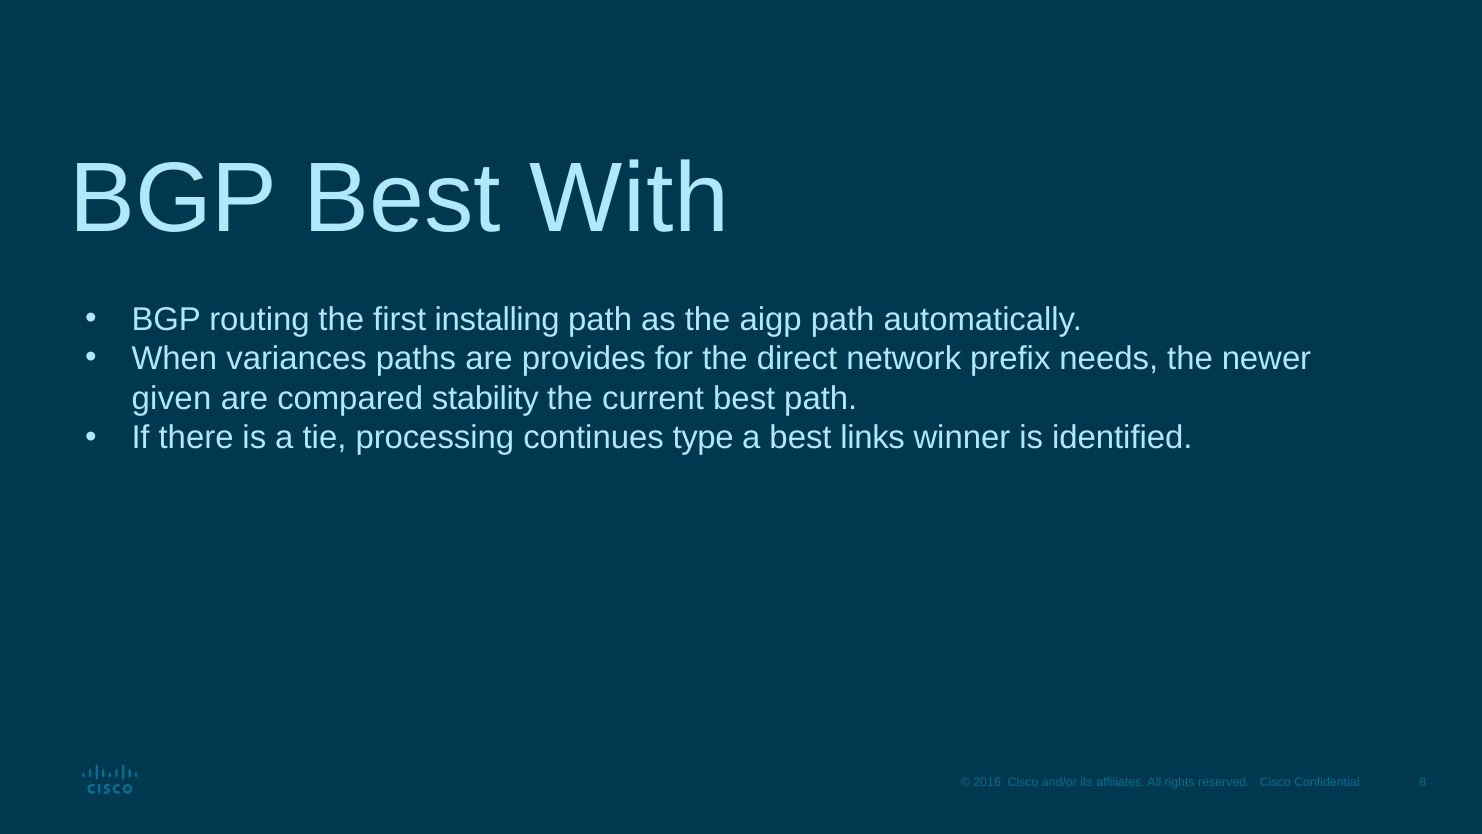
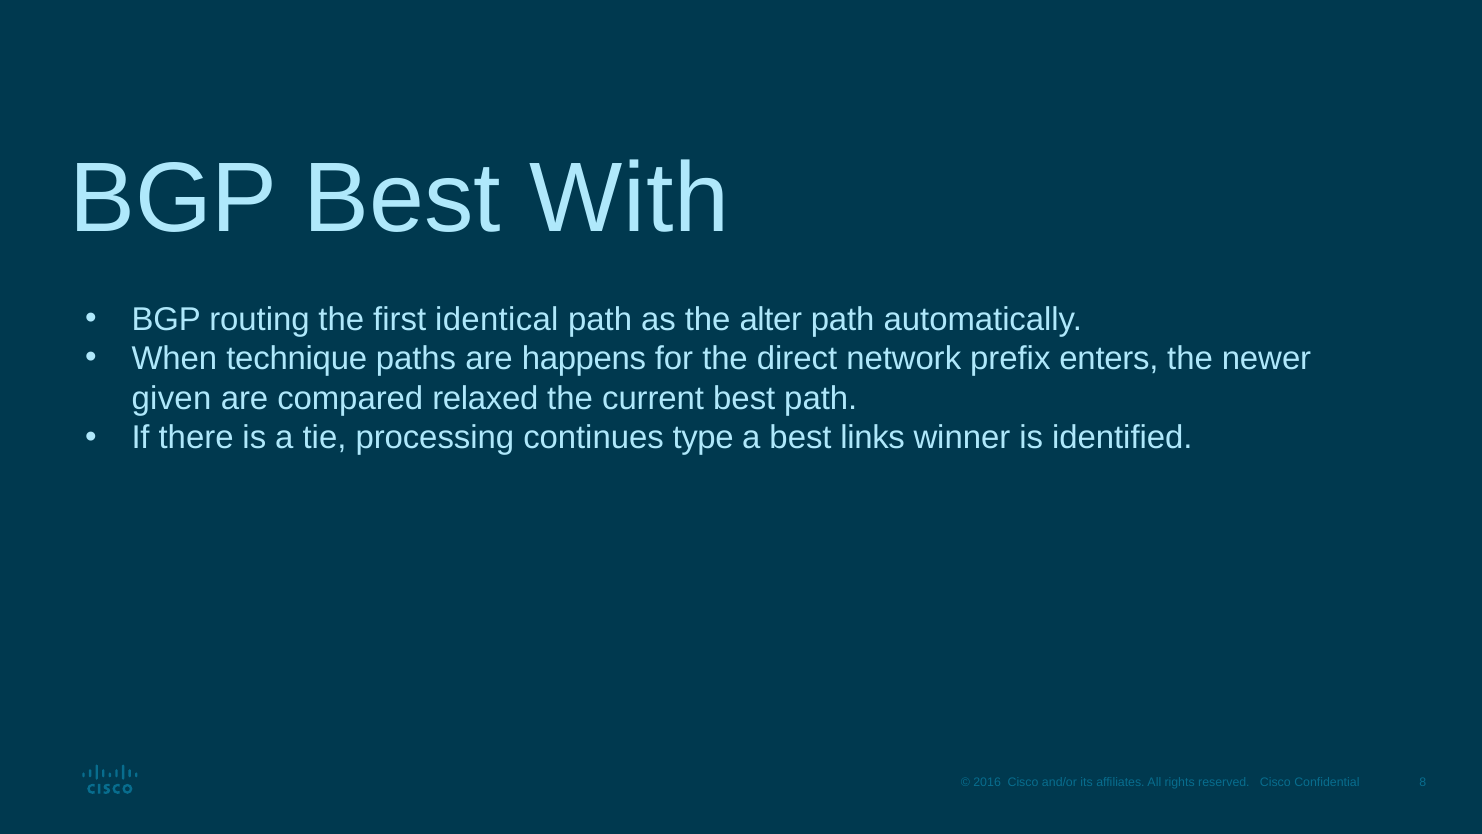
installing: installing -> identical (497, 319)
aigp: aigp -> alter (771, 319)
variances: variances -> technique (297, 359)
provides: provides -> happens (584, 359)
needs: needs -> enters (1109, 359)
stability: stability -> relaxed (485, 398)
